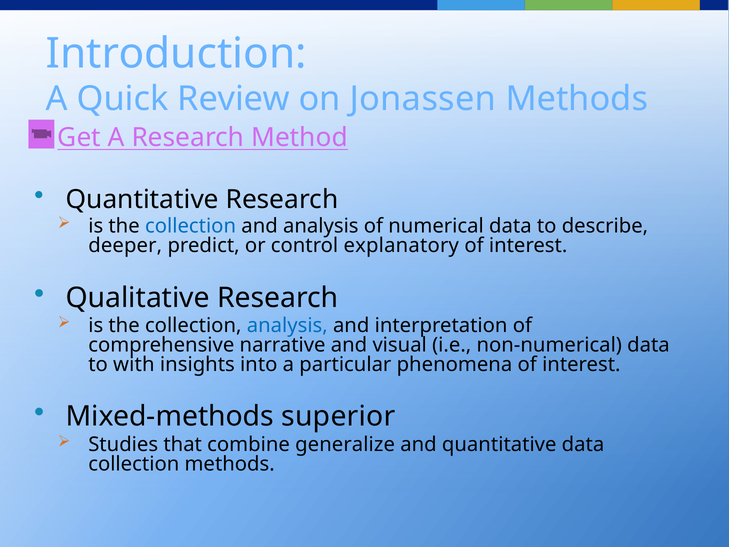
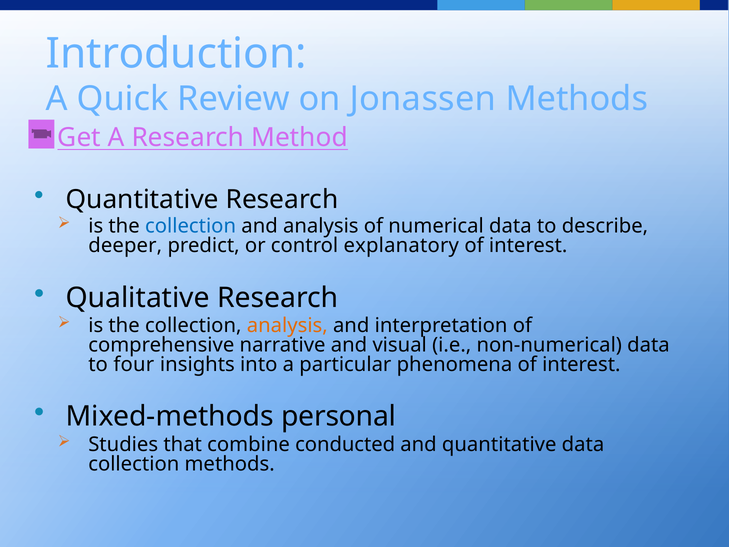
analysis colour: blue -> orange (287, 325)
with: with -> four (134, 364)
superior: superior -> personal (339, 416)
generalize: generalize -> conducted (345, 444)
